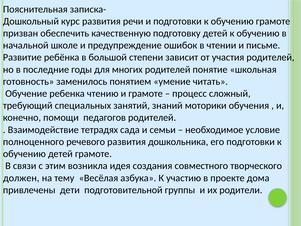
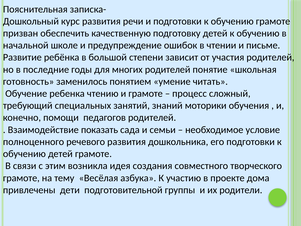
тетрадях: тетрадях -> показать (100, 130)
должен: должен -> грамоте (21, 178)
